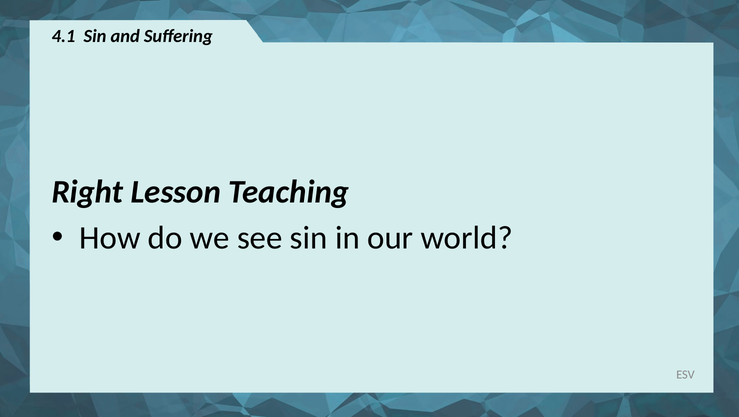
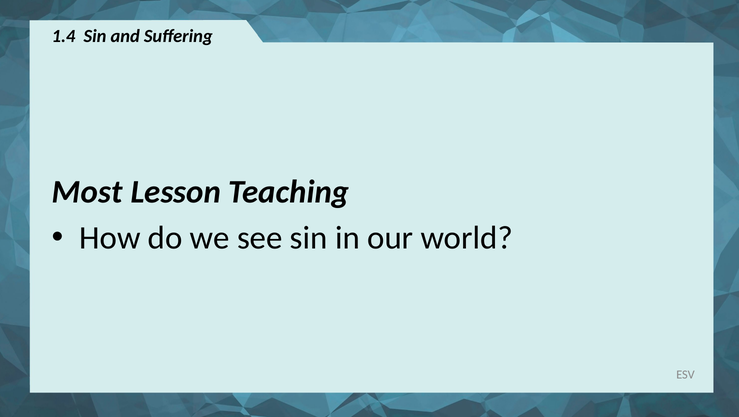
4.1: 4.1 -> 1.4 (63, 36)
Right: Right -> Most (87, 192)
